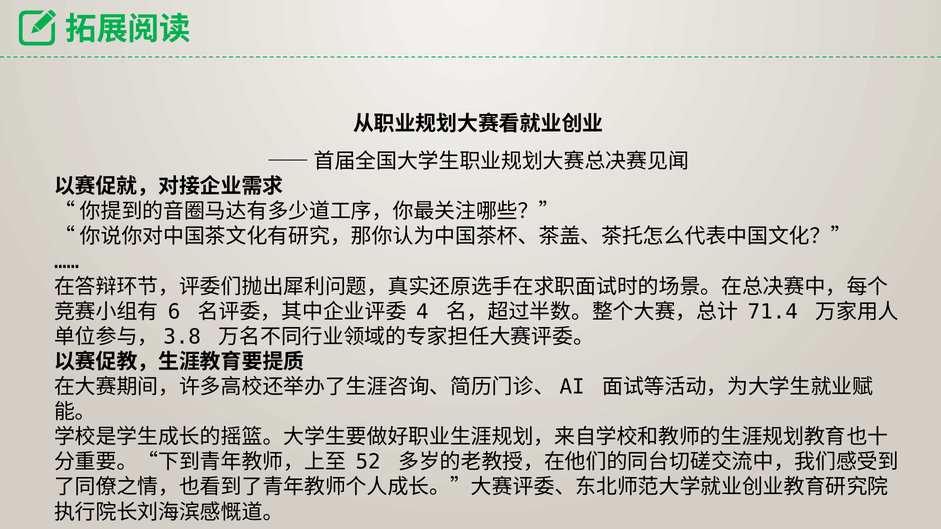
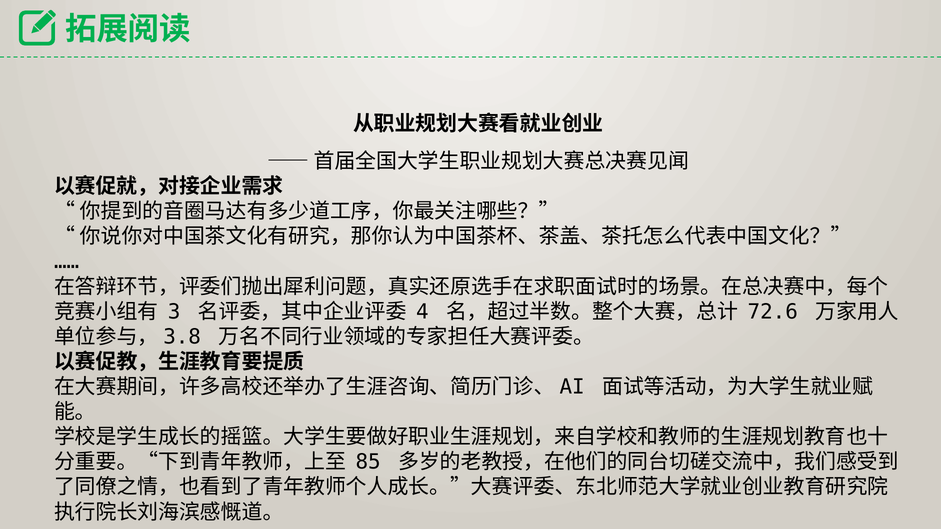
6: 6 -> 3 (174, 312)
71.4: 71.4 -> 72.6 (773, 312)
52: 52 -> 85 (368, 462)
